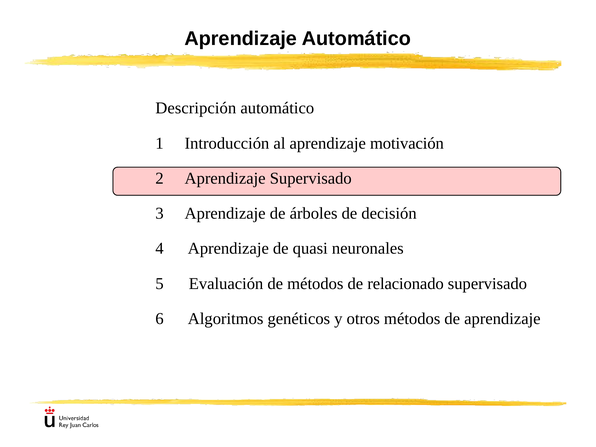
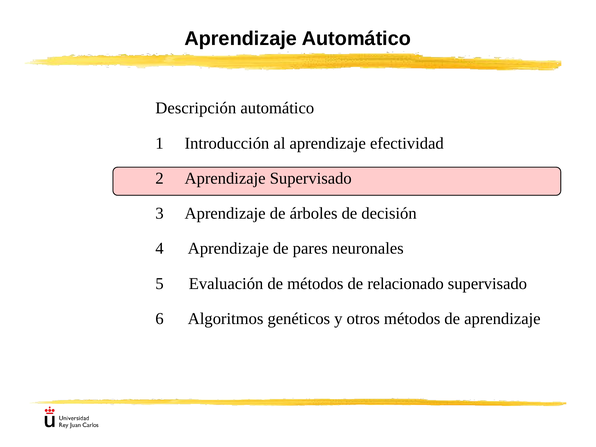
motivación: motivación -> efectividad (407, 143)
quasi: quasi -> pares (310, 249)
